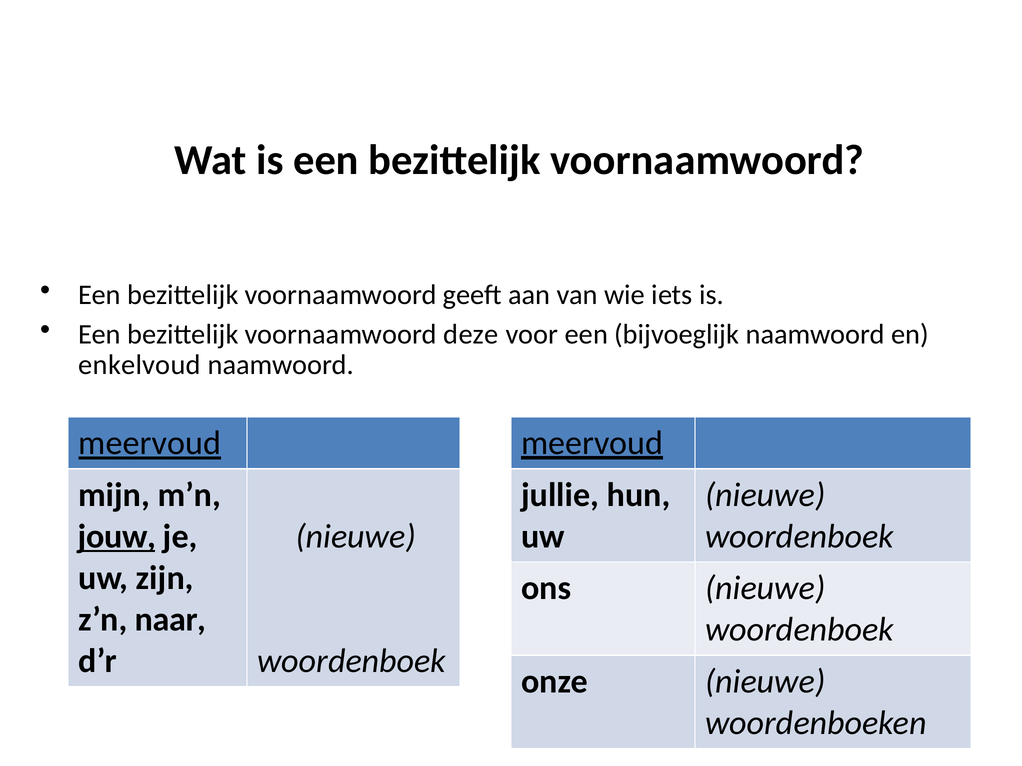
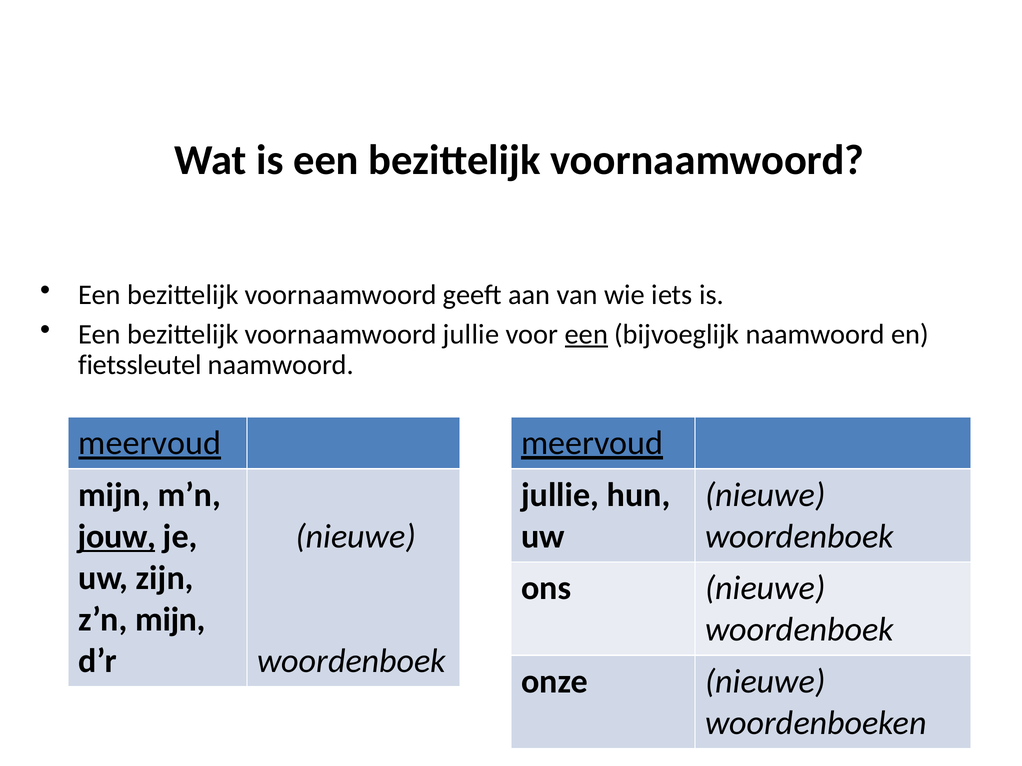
voornaamwoord deze: deze -> jullie (471, 334)
een underline: none -> present (586, 334)
enkelvoud: enkelvoud -> fietssleutel (140, 365)
z’n naar: naar -> mijn (170, 620)
